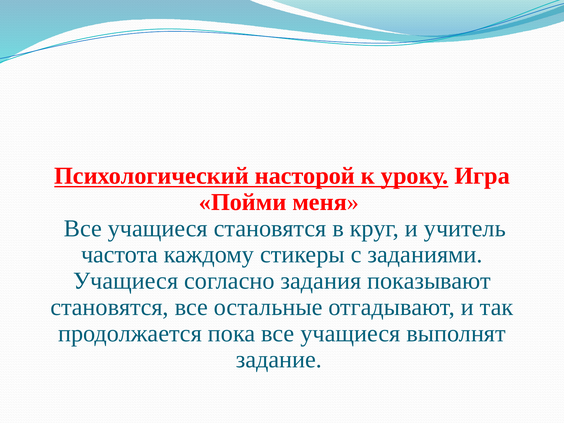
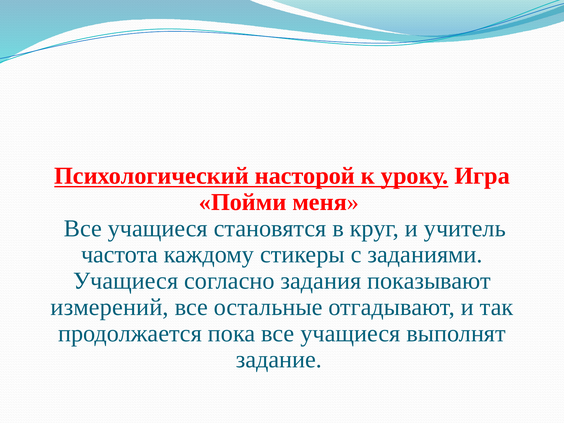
становятся: становятся -> измерений (110, 307)
